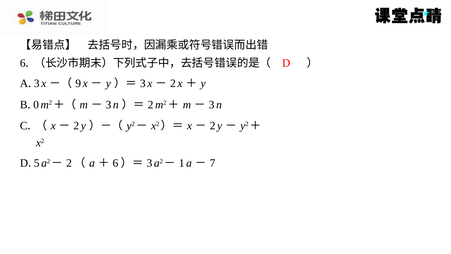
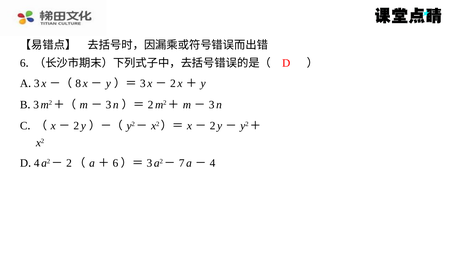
9: 9 -> 8 (78, 83)
0: 0 -> 3 (36, 105)
5: 5 -> 4 (37, 163)
1: 1 -> 7 (182, 163)
7: 7 -> 4 (213, 163)
